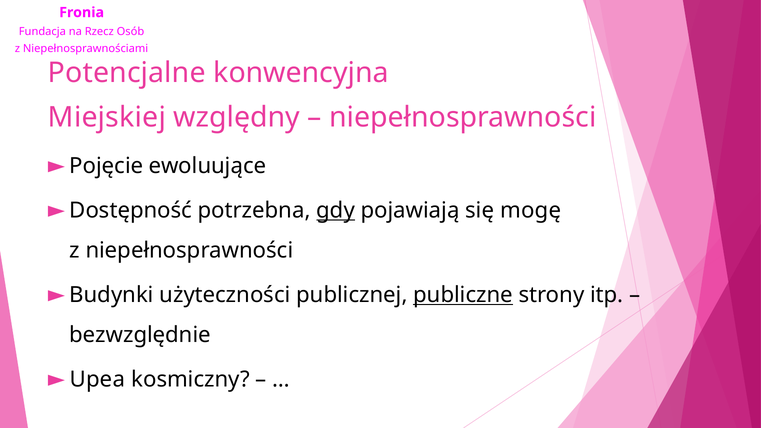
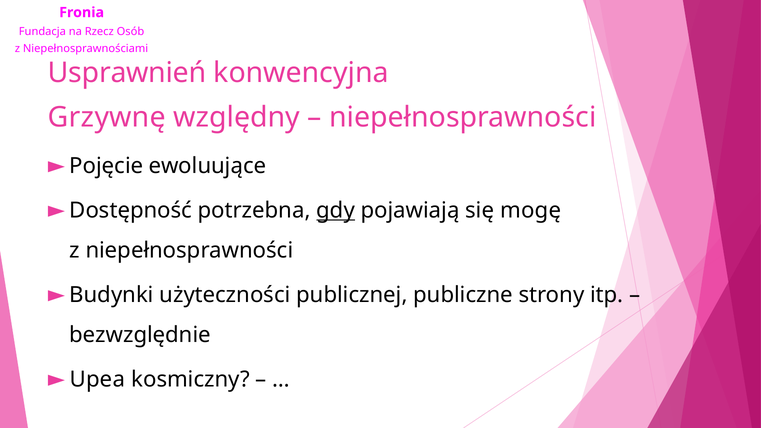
Potencjalne: Potencjalne -> Usprawnień (127, 73)
Miejskiej: Miejskiej -> Grzywnę (107, 117)
publiczne underline: present -> none (463, 295)
